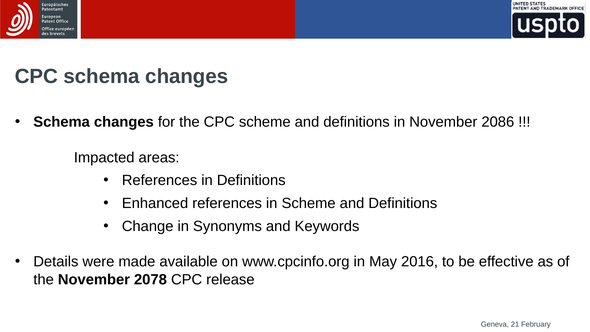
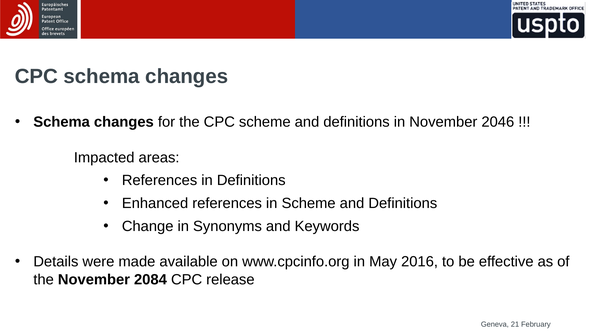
2086: 2086 -> 2046 (498, 122)
2078: 2078 -> 2084 (150, 279)
